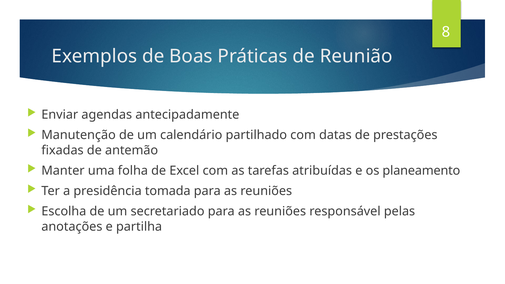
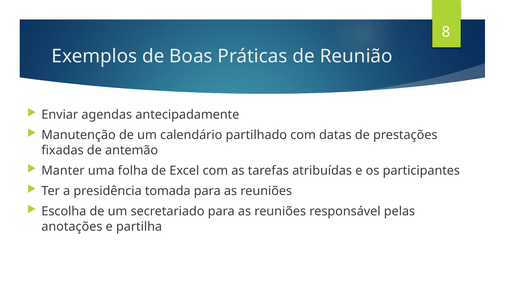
planeamento: planeamento -> participantes (421, 171)
